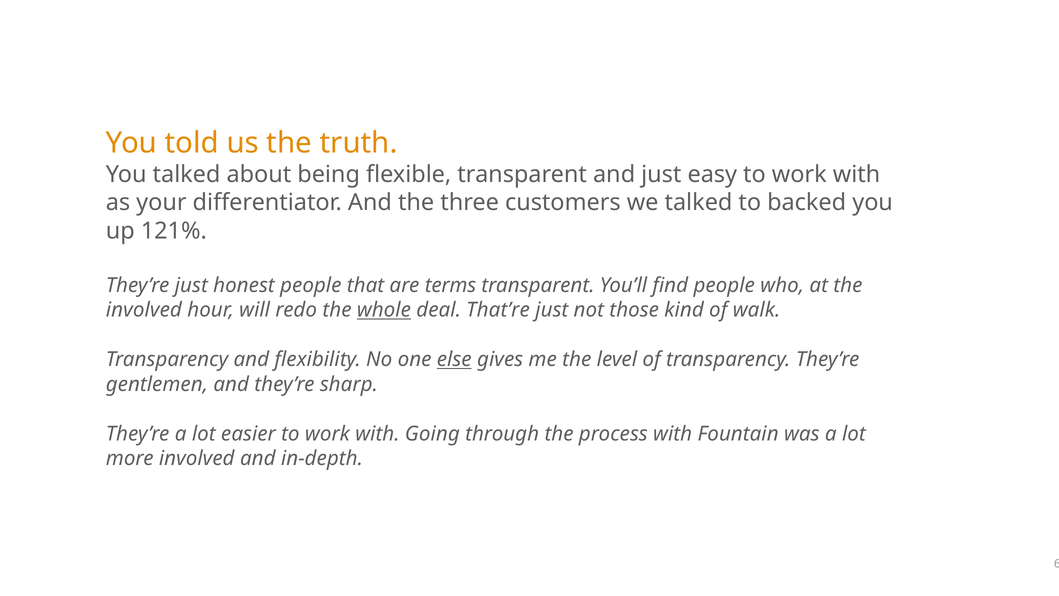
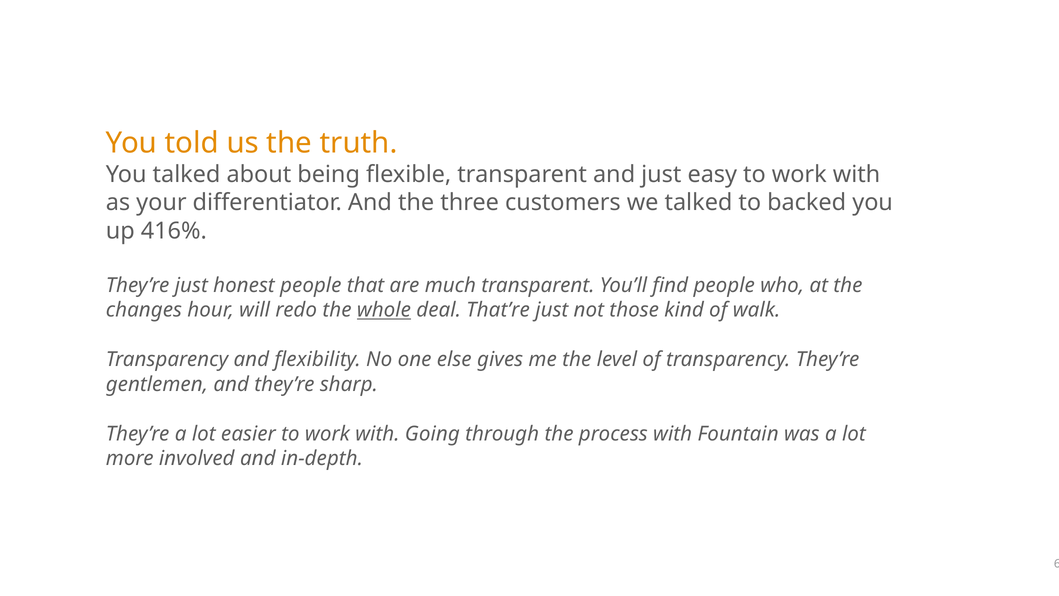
121%: 121% -> 416% (174, 231)
terms: terms -> much (450, 285)
involved: involved -> changes (144, 310)
else underline: present -> none (454, 359)
